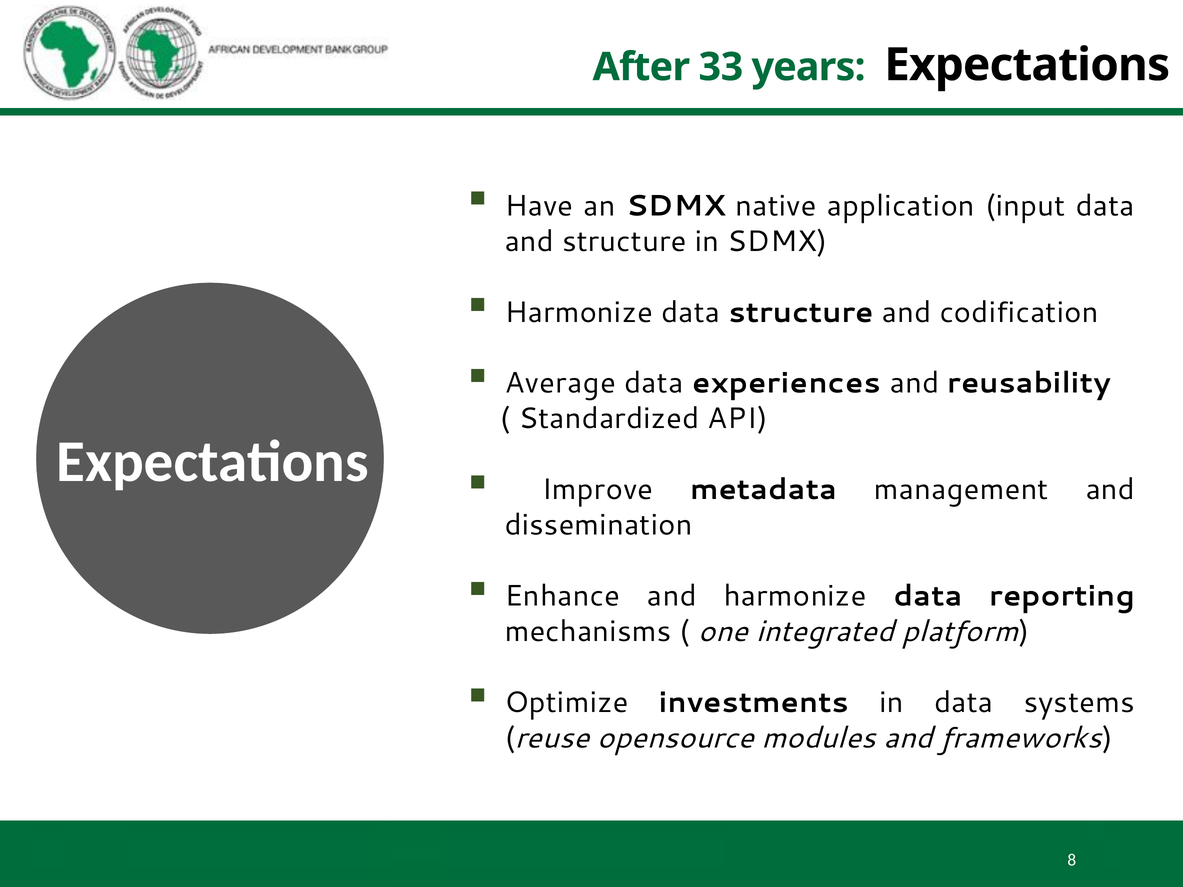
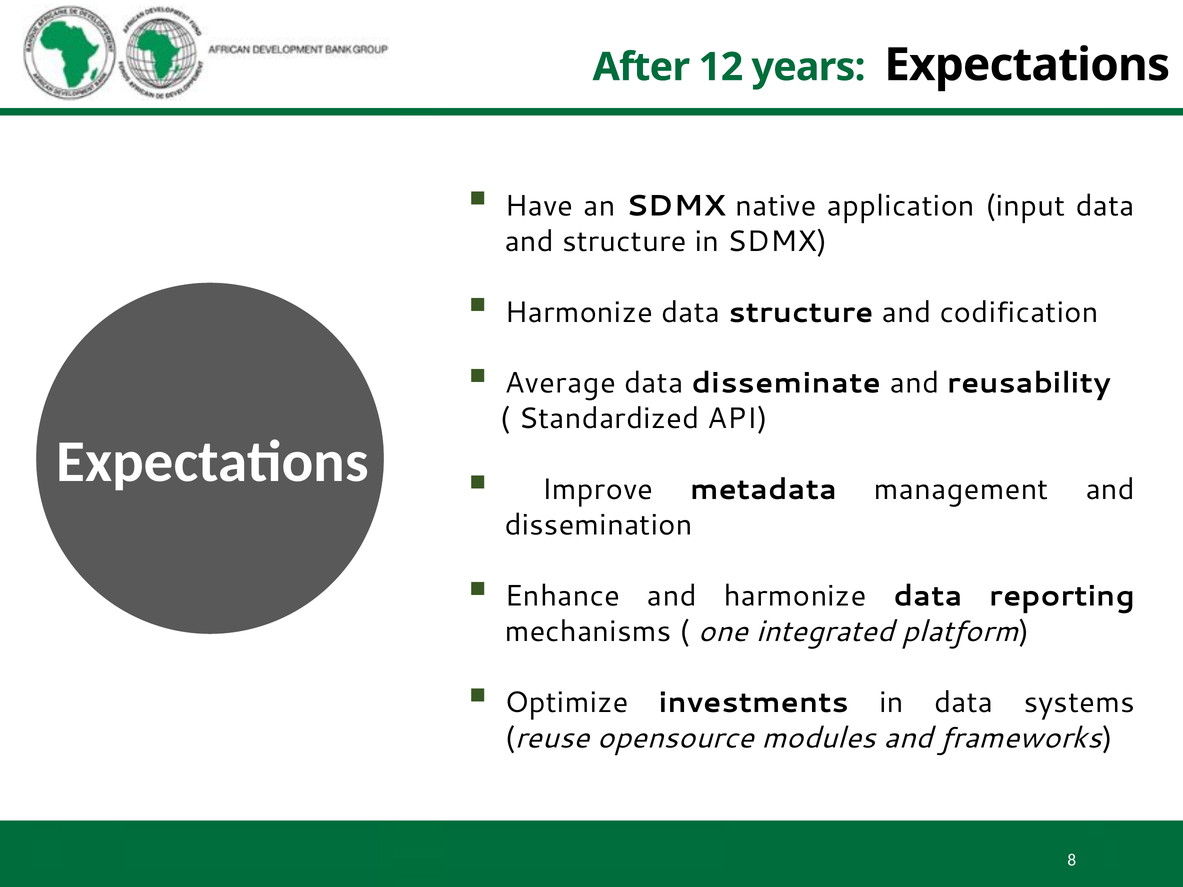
33: 33 -> 12 (721, 67)
experiences: experiences -> disseminate (786, 383)
